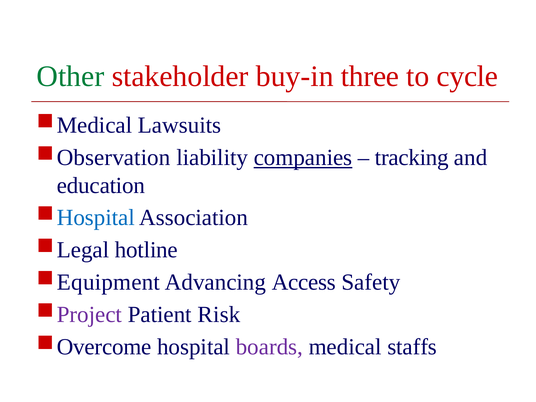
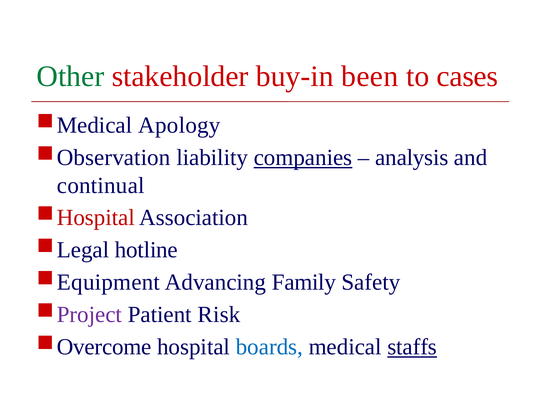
three: three -> been (370, 77)
cycle: cycle -> cases (467, 77)
Lawsuits: Lawsuits -> Apology (179, 125)
tracking: tracking -> analysis (412, 158)
education: education -> continual (101, 185)
Hospital colour: blue -> red (96, 218)
Access: Access -> Family (304, 282)
boards colour: purple -> blue (269, 347)
staffs underline: none -> present (412, 347)
